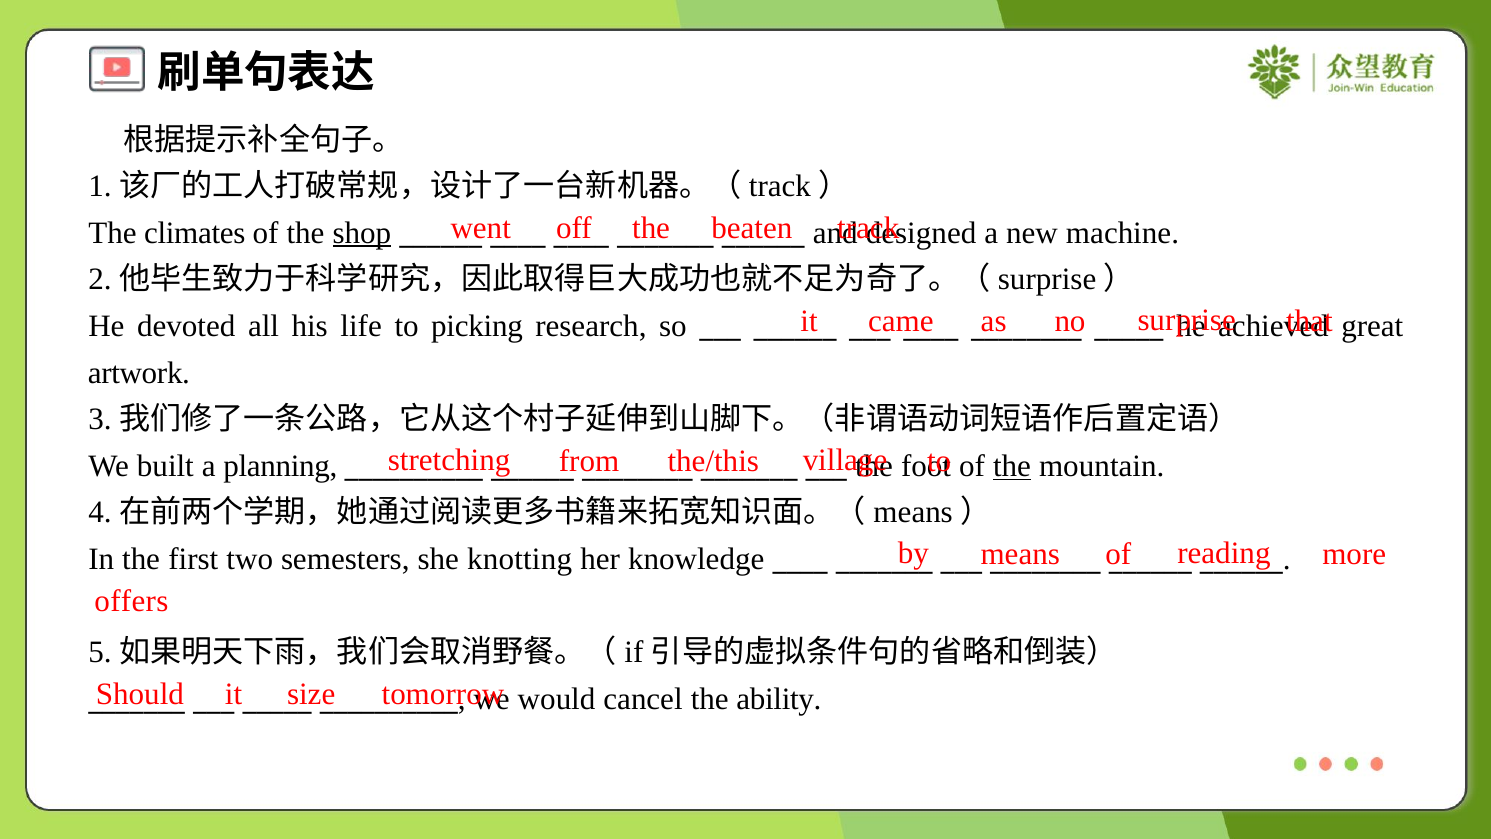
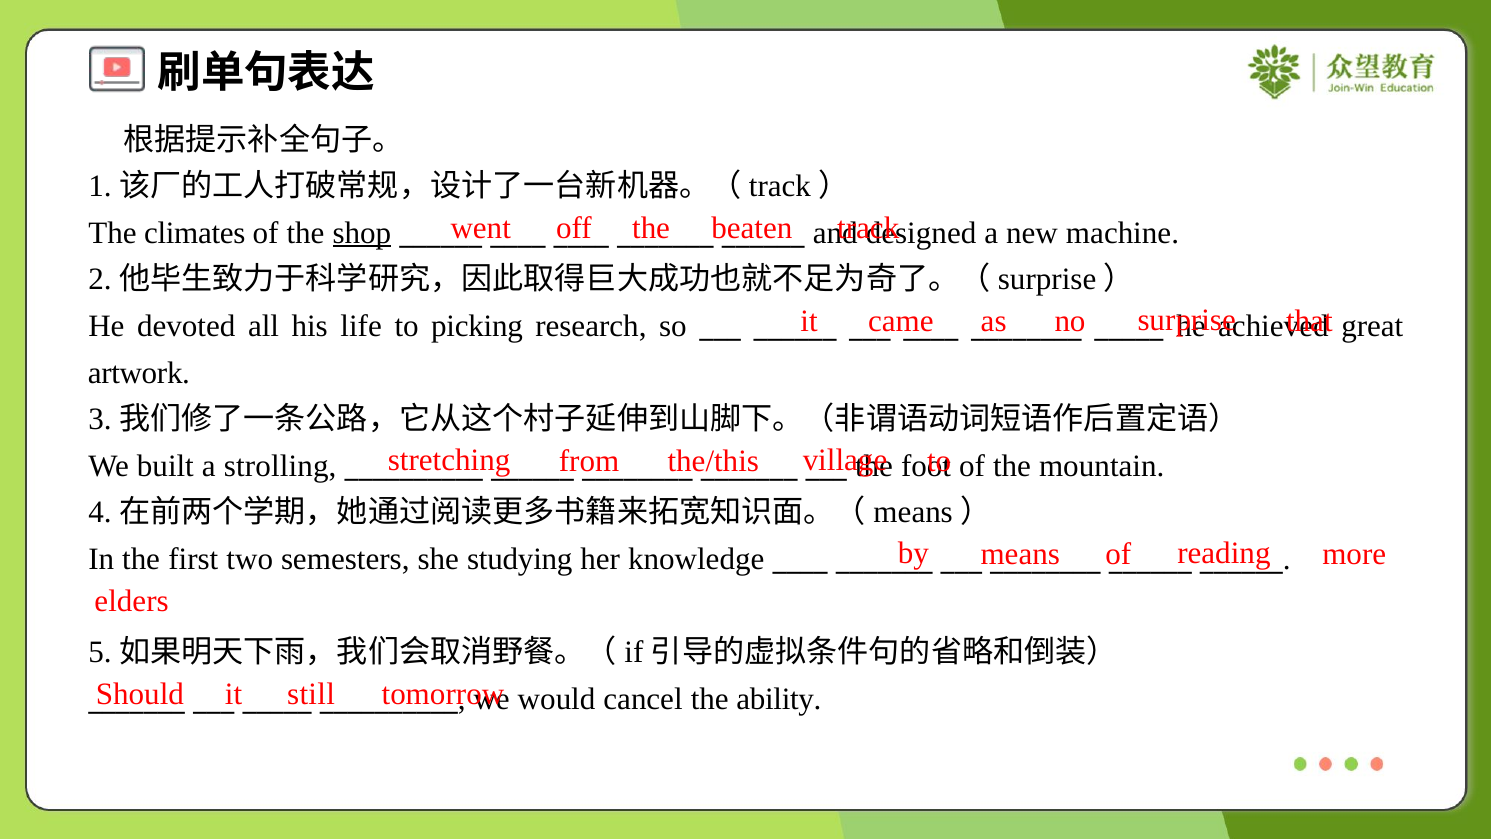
planning: planning -> strolling (280, 466)
the underline: present -> none (1012, 466)
knotting: knotting -> studying (520, 559)
offers: offers -> elders (132, 601)
size: size -> still (311, 694)
